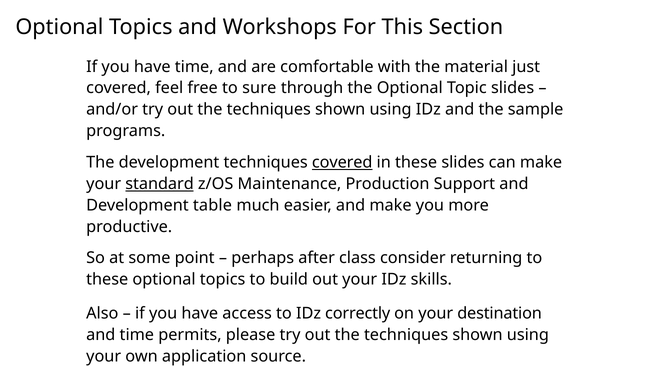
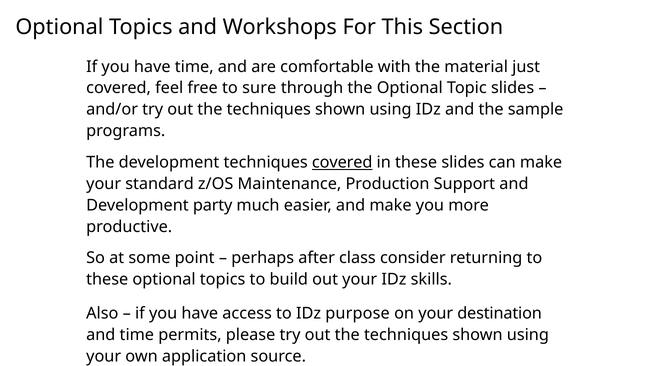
standard underline: present -> none (160, 184)
table: table -> party (213, 205)
correctly: correctly -> purpose (358, 314)
